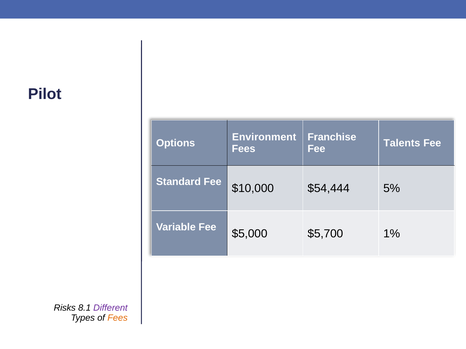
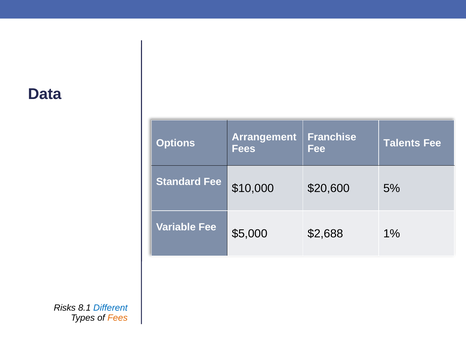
Pilot: Pilot -> Data (45, 94)
Environment: Environment -> Arrangement (264, 137)
$54,444: $54,444 -> $20,600 (329, 189)
$5,700: $5,700 -> $2,688 (325, 234)
Different colour: purple -> blue (110, 308)
